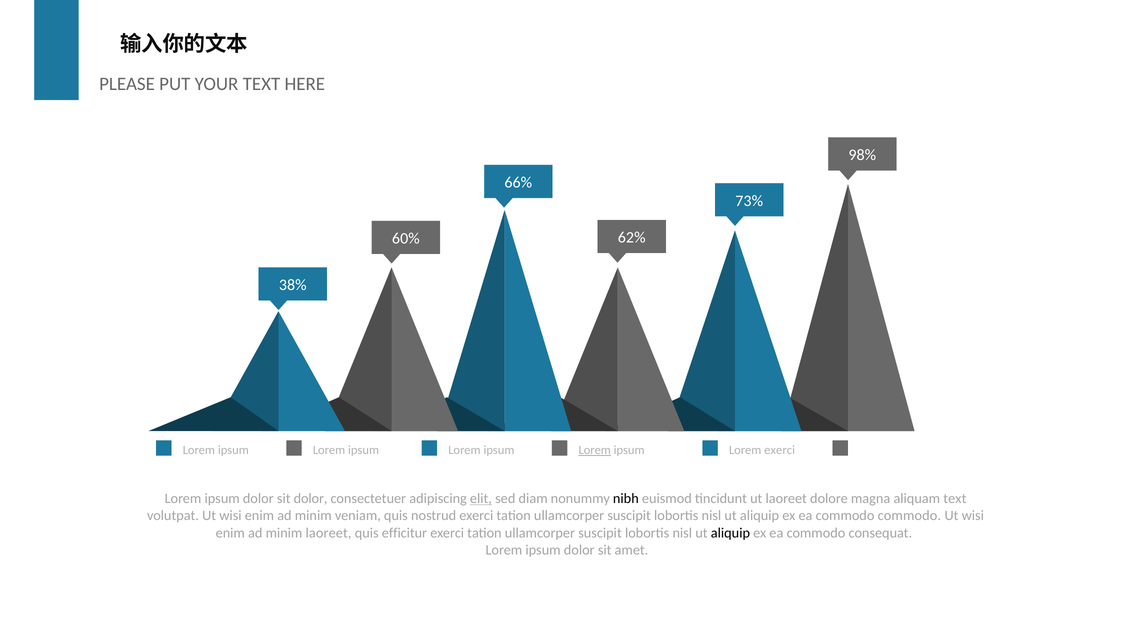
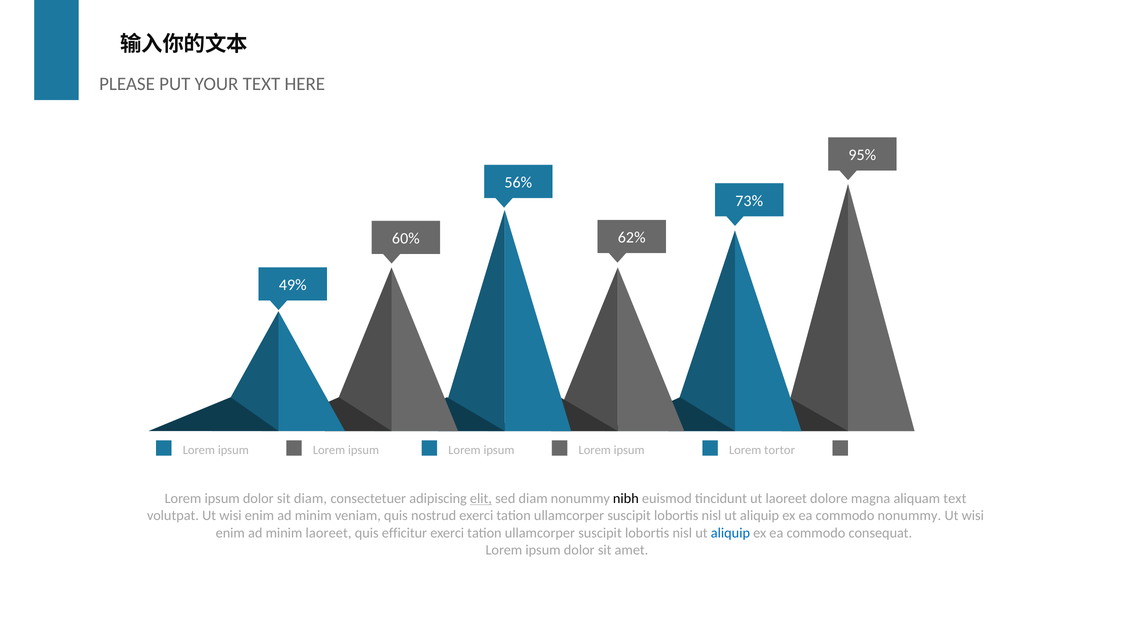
98%: 98% -> 95% (862, 155)
66%: 66% -> 56% (518, 183)
38%: 38% -> 49% (293, 285)
Lorem underline: present -> none (595, 450)
Lorem exerci: exerci -> tortor (780, 450)
sit dolor: dolor -> diam (310, 499)
commodo commodo: commodo -> nonummy (909, 516)
aliquip colour: black -> blue (730, 533)
